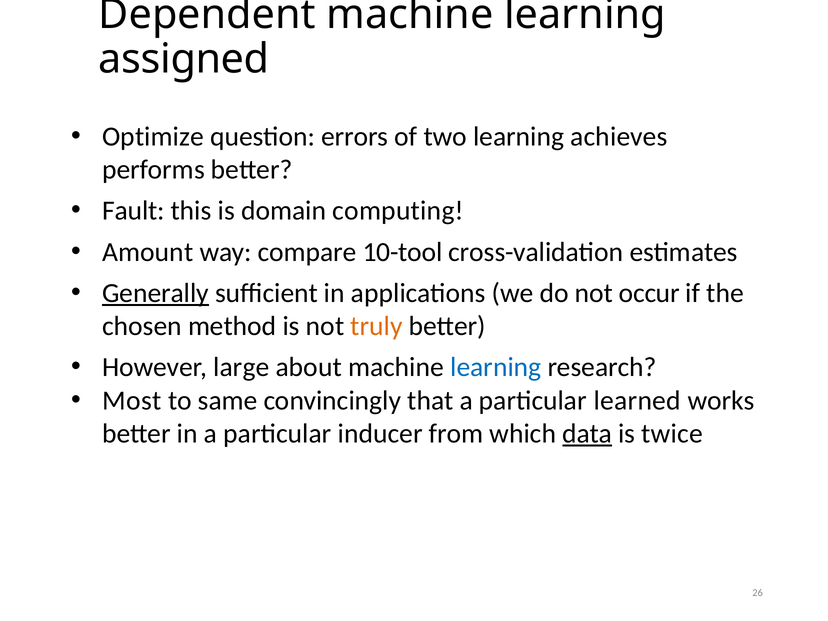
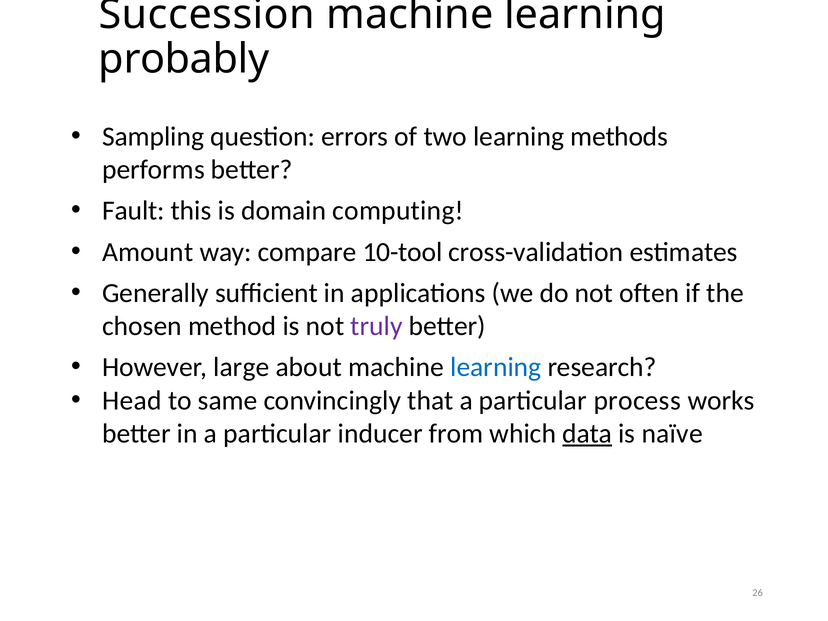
Dependent: Dependent -> Succession (207, 15)
assigned: assigned -> probably (184, 59)
Optimize: Optimize -> Sampling (153, 137)
achieves: achieves -> methods (619, 137)
Generally underline: present -> none (156, 293)
occur: occur -> often (649, 293)
truly colour: orange -> purple (376, 326)
Most: Most -> Head (132, 400)
learned: learned -> process (637, 400)
twice: twice -> naïve (672, 434)
